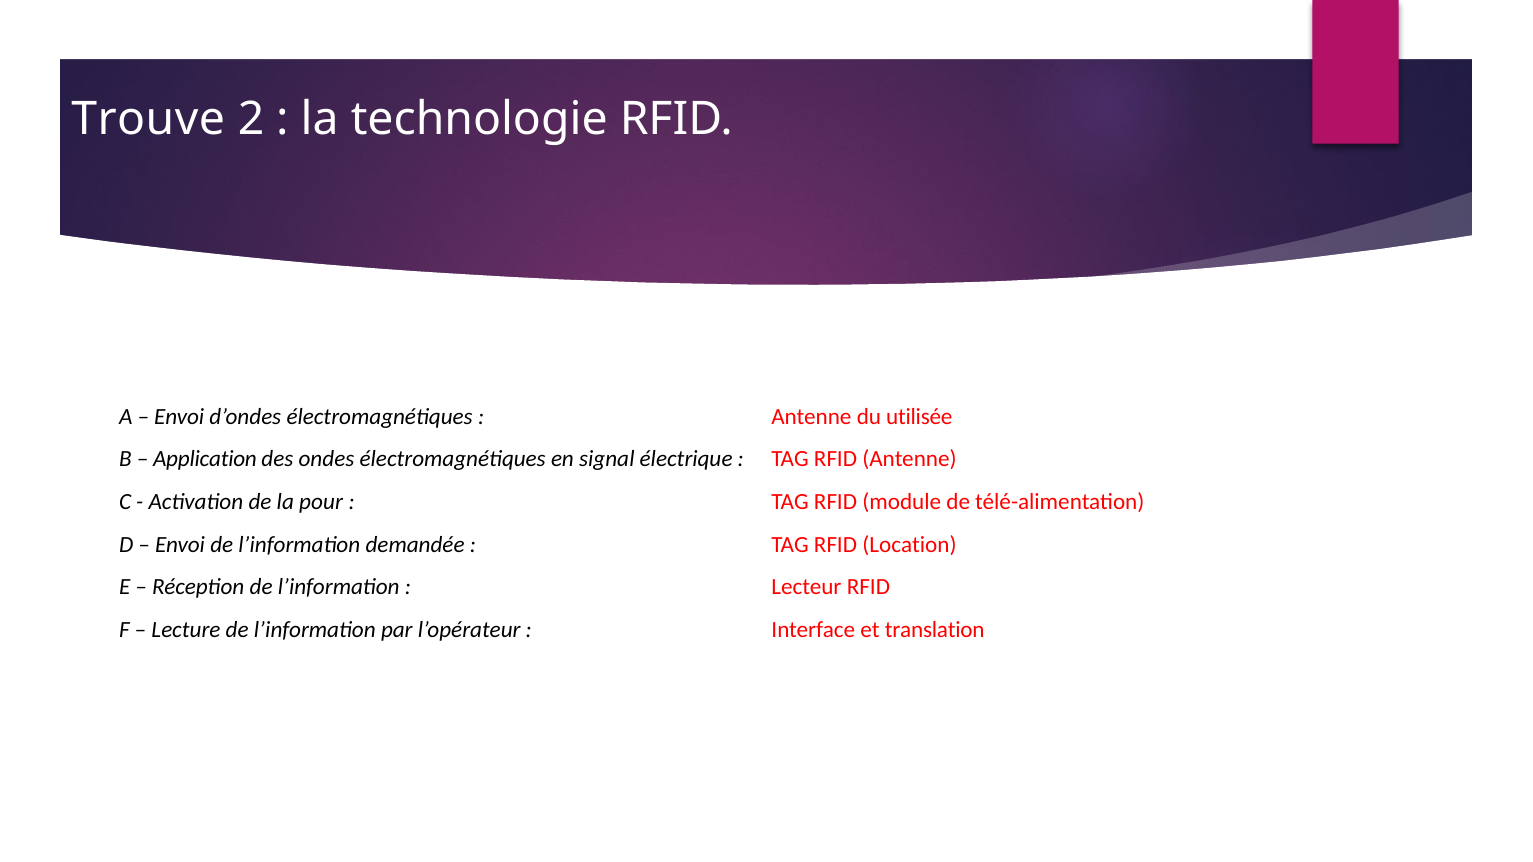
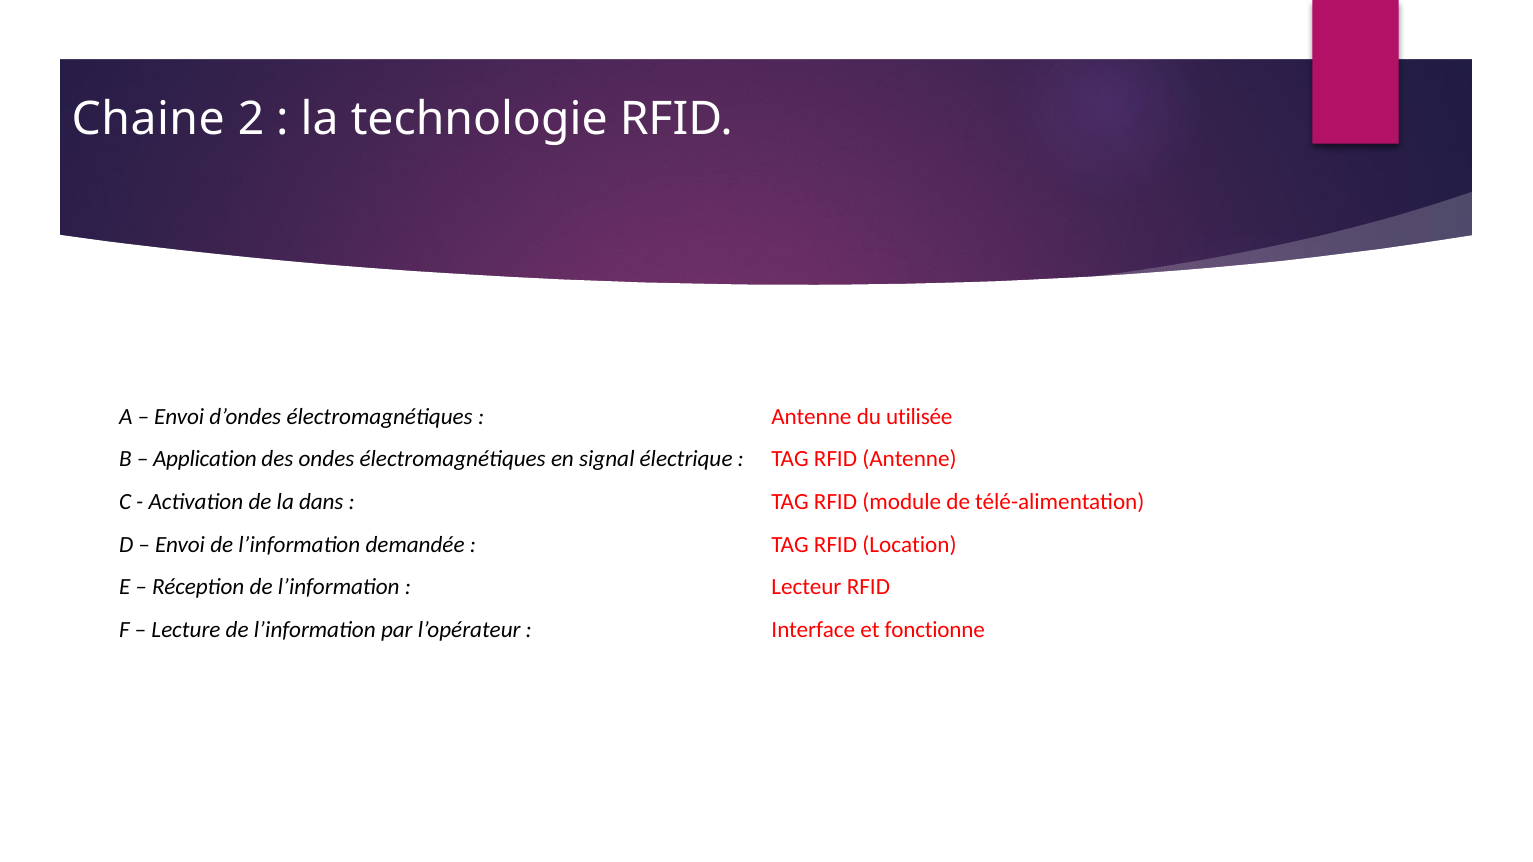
Trouve: Trouve -> Chaine (148, 120)
pour: pour -> dans (321, 502)
translation: translation -> fonctionne (935, 630)
